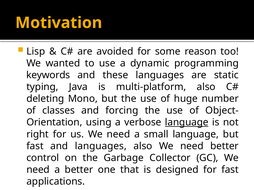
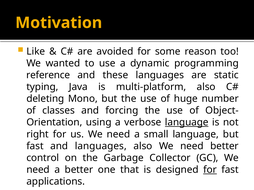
Lisp: Lisp -> Like (36, 51)
keywords: keywords -> reference (48, 75)
for underline: none -> present (210, 170)
